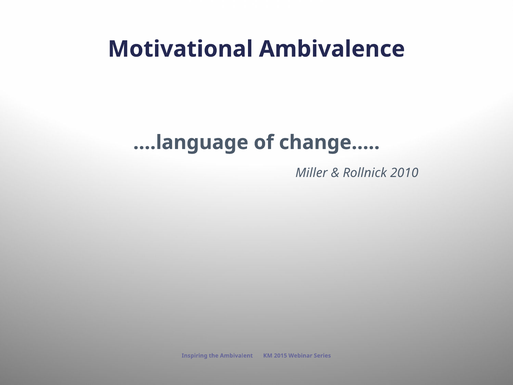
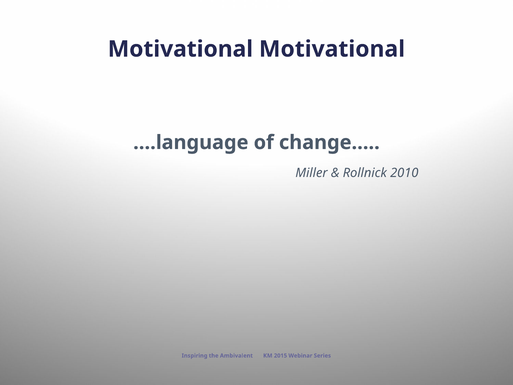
Motivational Ambivalence: Ambivalence -> Motivational (332, 49)
